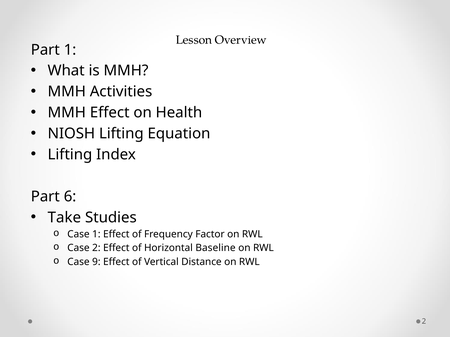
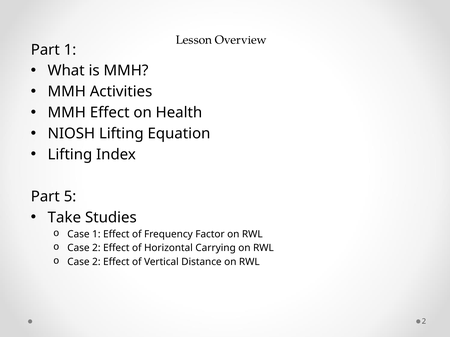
6: 6 -> 5 (70, 197)
Baseline: Baseline -> Carrying (216, 248)
9: 9 -> 2 (96, 262)
